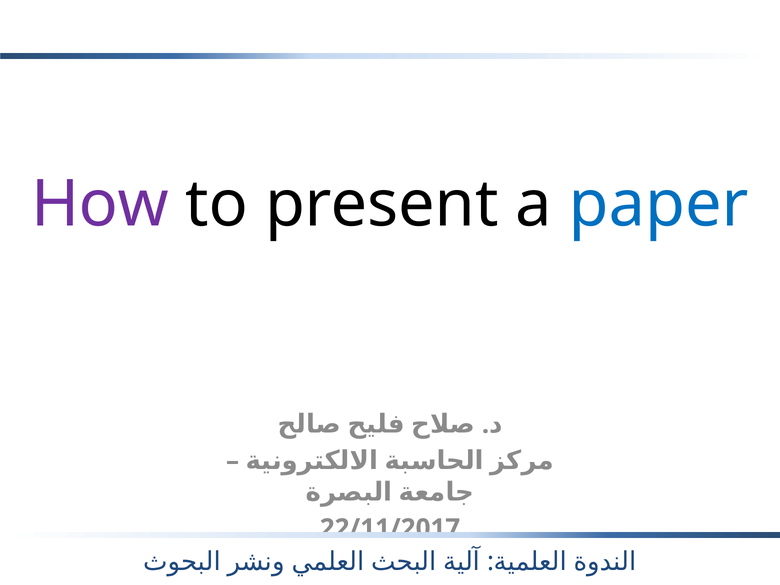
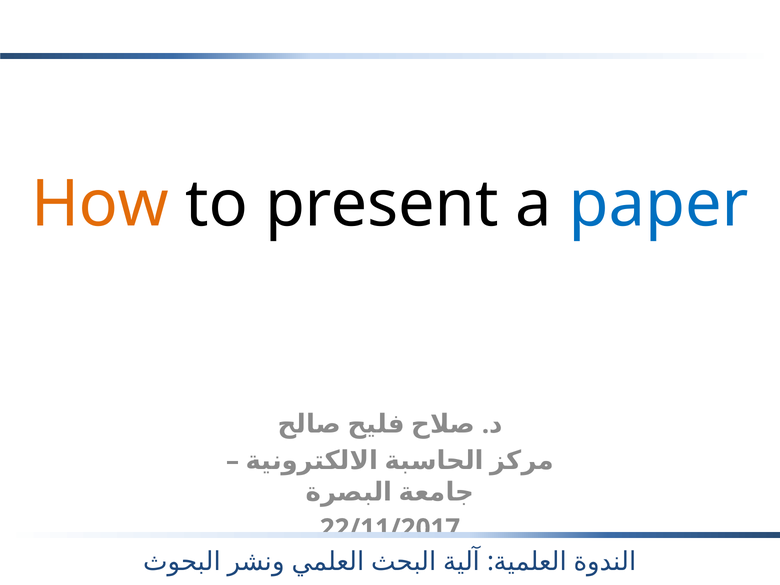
How colour: purple -> orange (100, 204)
